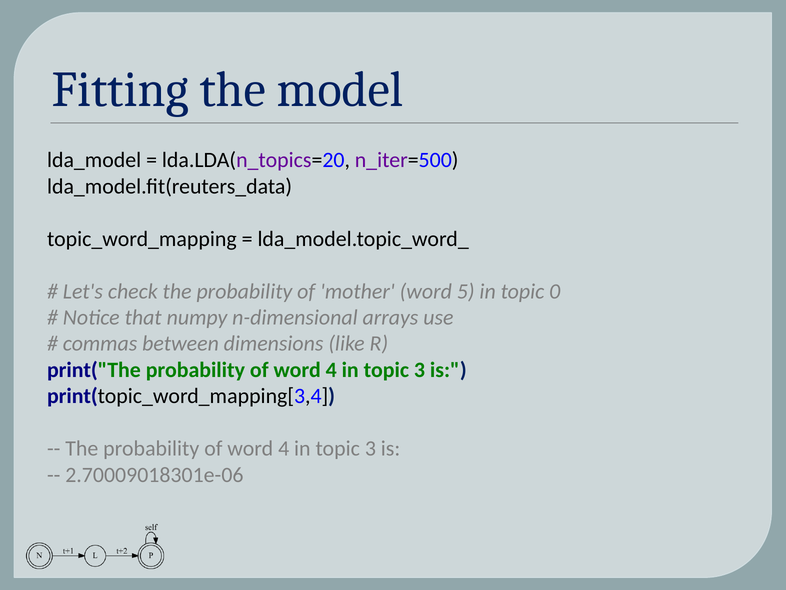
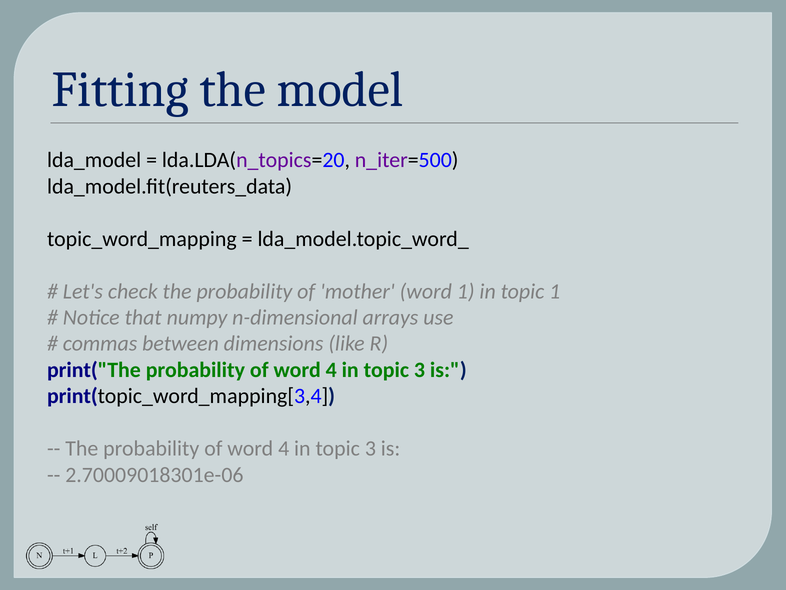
word 5: 5 -> 1 (466, 291)
topic 0: 0 -> 1 (555, 291)
